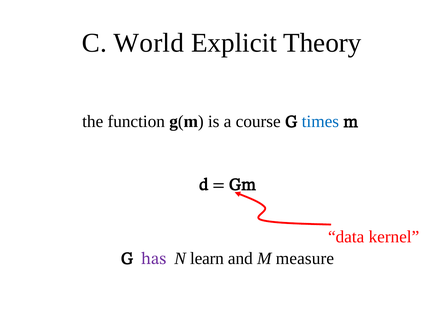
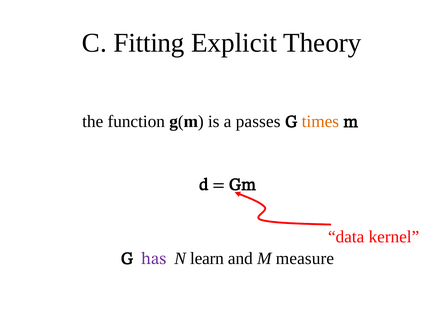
World: World -> Fitting (149, 43)
course: course -> passes (258, 121)
times colour: blue -> orange (320, 121)
